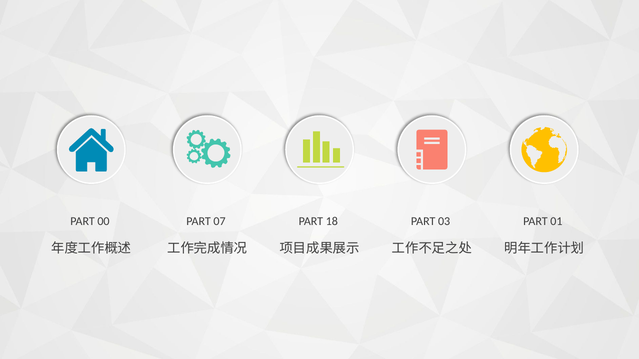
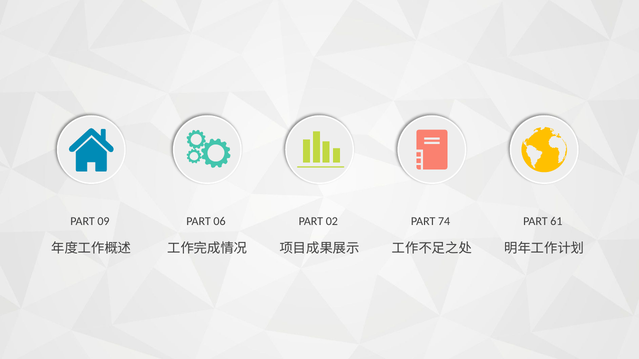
00: 00 -> 09 (103, 222)
07: 07 -> 06 (220, 222)
18: 18 -> 02 (332, 222)
03: 03 -> 74 (444, 222)
01: 01 -> 61 (556, 222)
